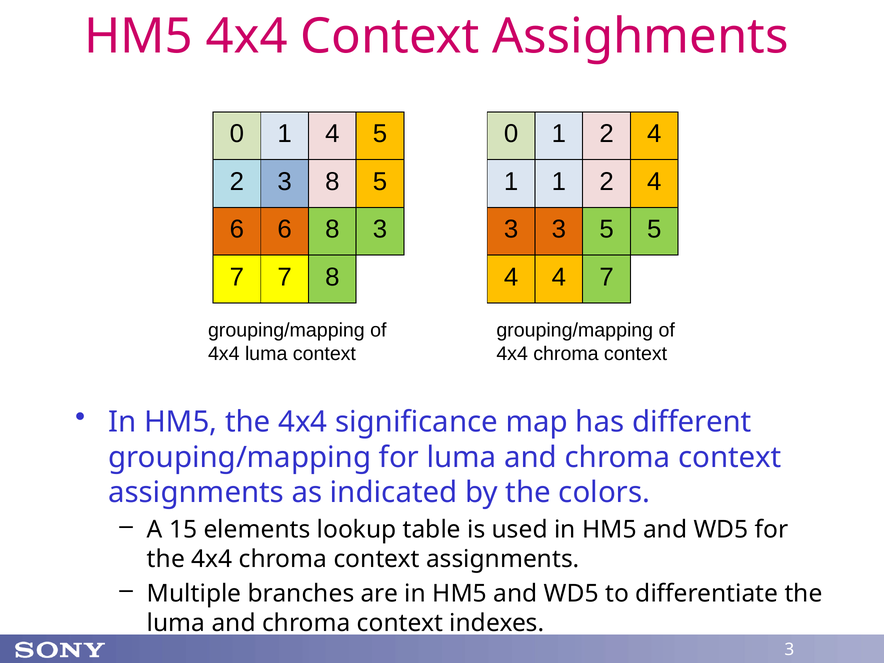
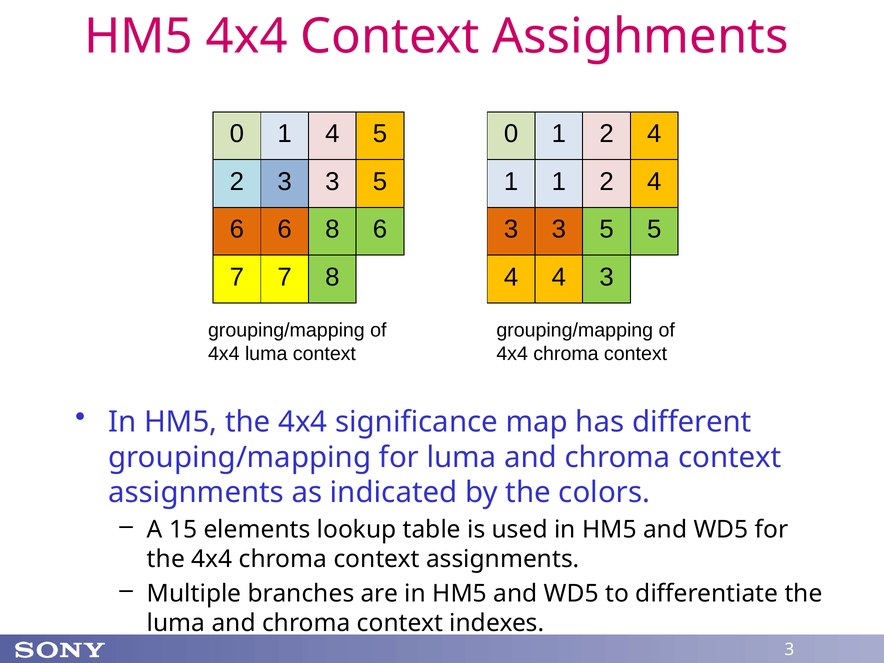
2 3 8: 8 -> 3 (332, 182)
8 3: 3 -> 6 (380, 229)
4 4 7: 7 -> 3 (607, 277)
